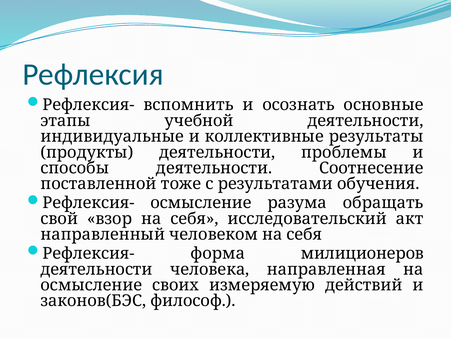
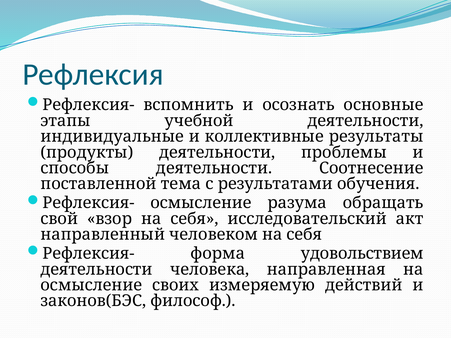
тоже: тоже -> тема (181, 184)
милиционеров: милиционеров -> удовольствием (362, 254)
